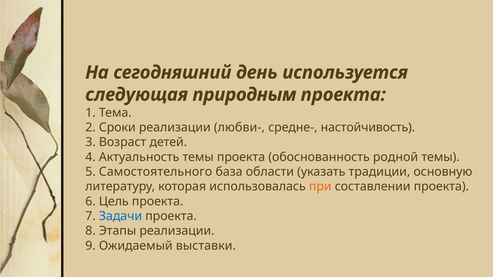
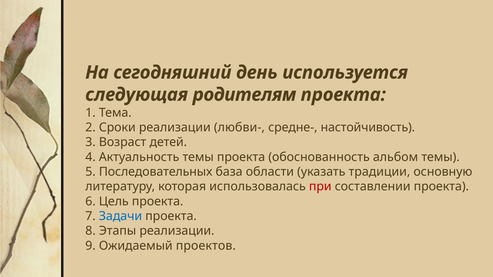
природным: природным -> родителям (244, 95)
родной: родной -> альбом (396, 157)
Самостоятельного: Самостоятельного -> Последовательных (156, 172)
при colour: orange -> red (320, 187)
выставки: выставки -> проектов (206, 246)
